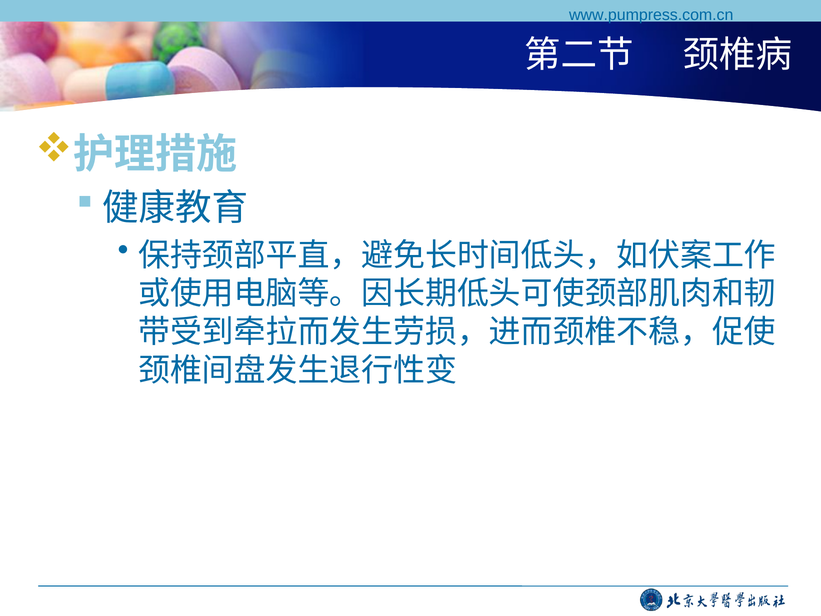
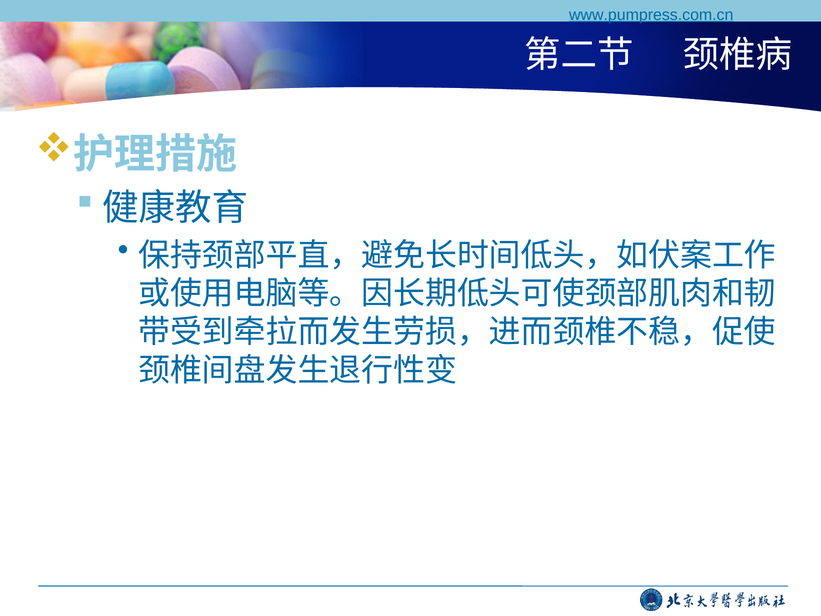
www.pumpress.com.cn underline: none -> present (651, 15)
